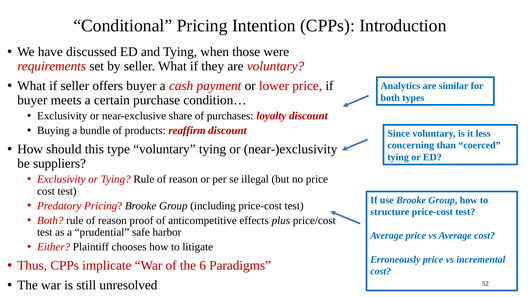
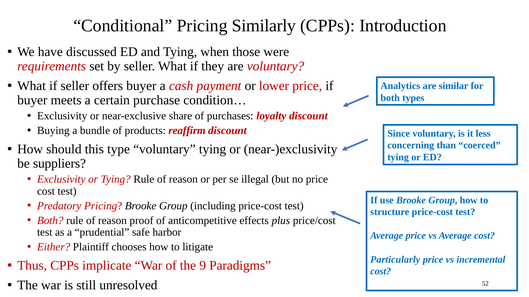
Intention: Intention -> Similarly (264, 26)
Erroneously: Erroneously -> Particularly (395, 260)
6: 6 -> 9 (203, 266)
